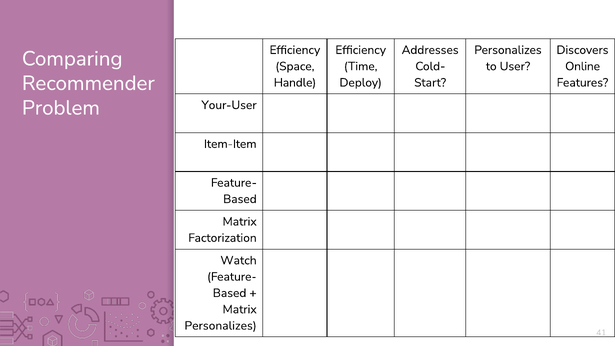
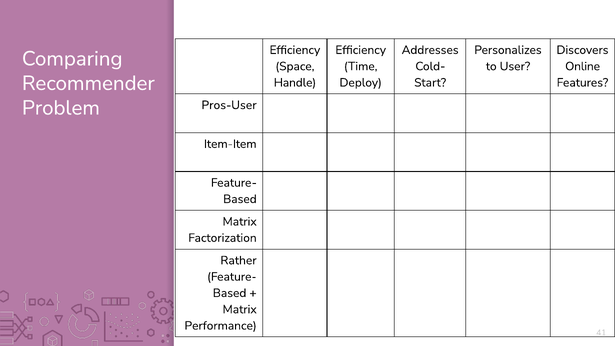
Your-User: Your-User -> Pros-User (229, 105)
Watch: Watch -> Rather (239, 260)
Personalizes: Personalizes -> Performance (221, 326)
